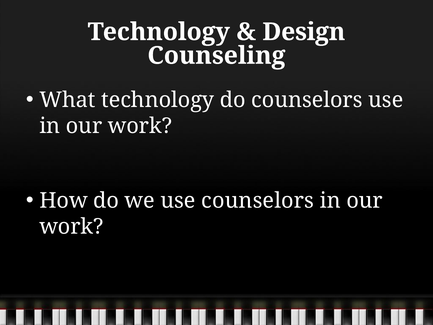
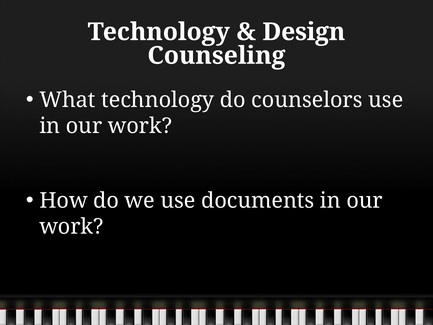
use counselors: counselors -> documents (258, 201)
